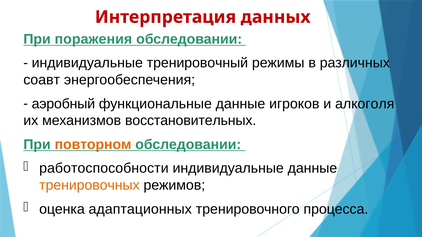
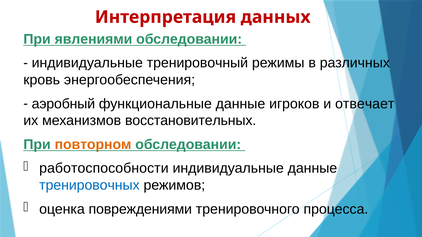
поражения: поражения -> явлениями (93, 39)
соавт: соавт -> кровь (42, 80)
алкоголя: алкоголя -> отвечает (365, 104)
тренировочных colour: orange -> blue (89, 185)
адаптационных: адаптационных -> повреждениями (140, 209)
